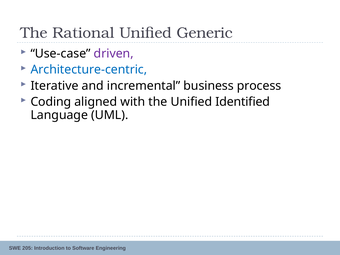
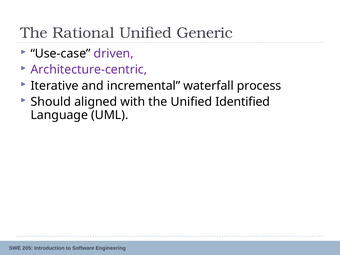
Architecture-centric colour: blue -> purple (89, 70)
business: business -> waterfall (209, 86)
Coding: Coding -> Should (51, 102)
